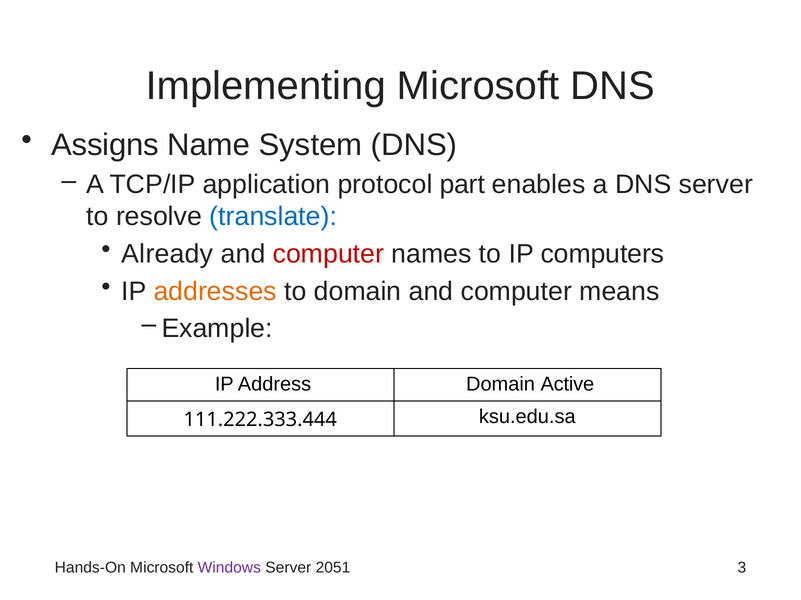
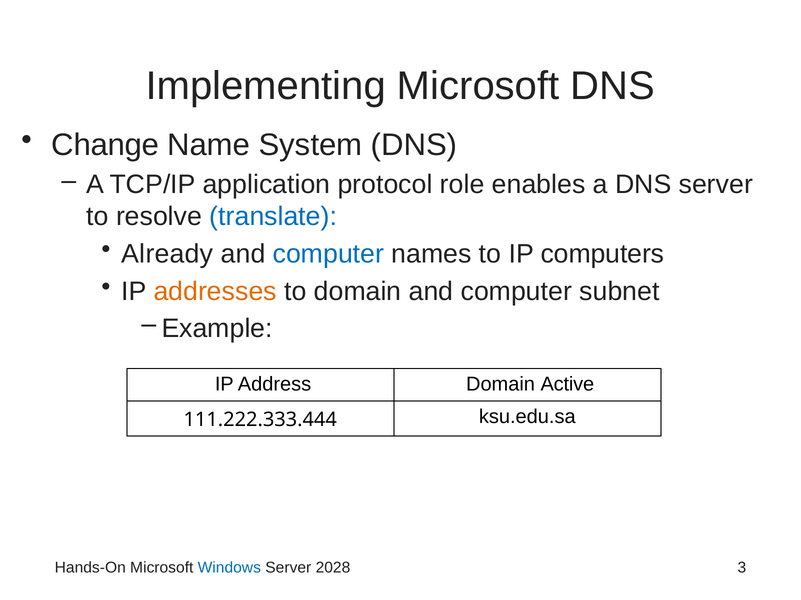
Assigns: Assigns -> Change (105, 145)
part: part -> role (462, 185)
computer colour: red -> blue (328, 254)
means: means -> subnet (619, 292)
Windows colour: purple -> blue (229, 568)
2051: 2051 -> 2028 (333, 568)
